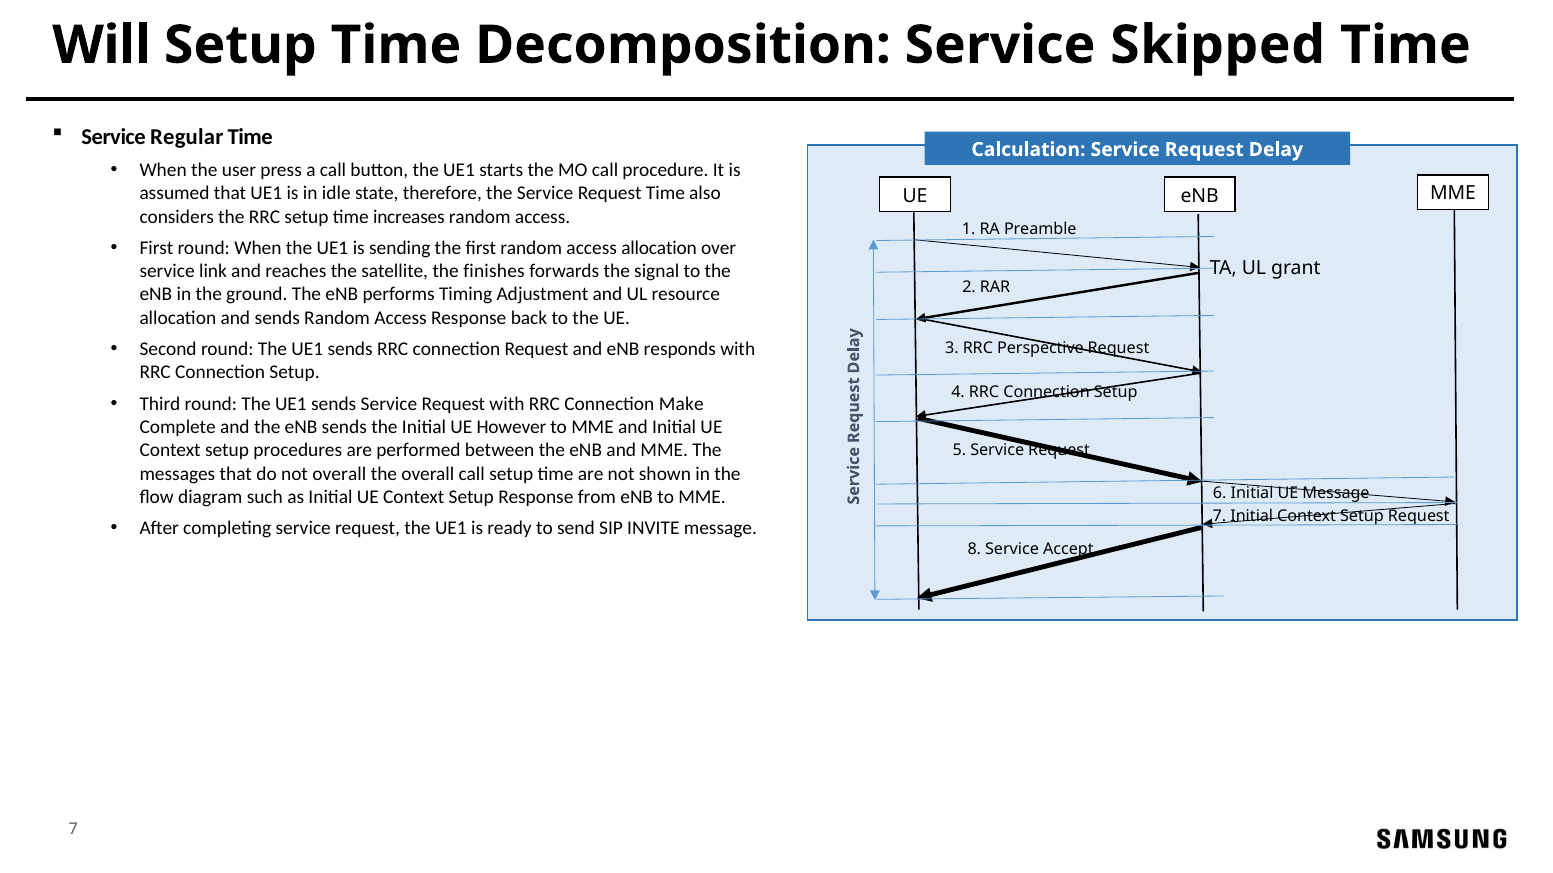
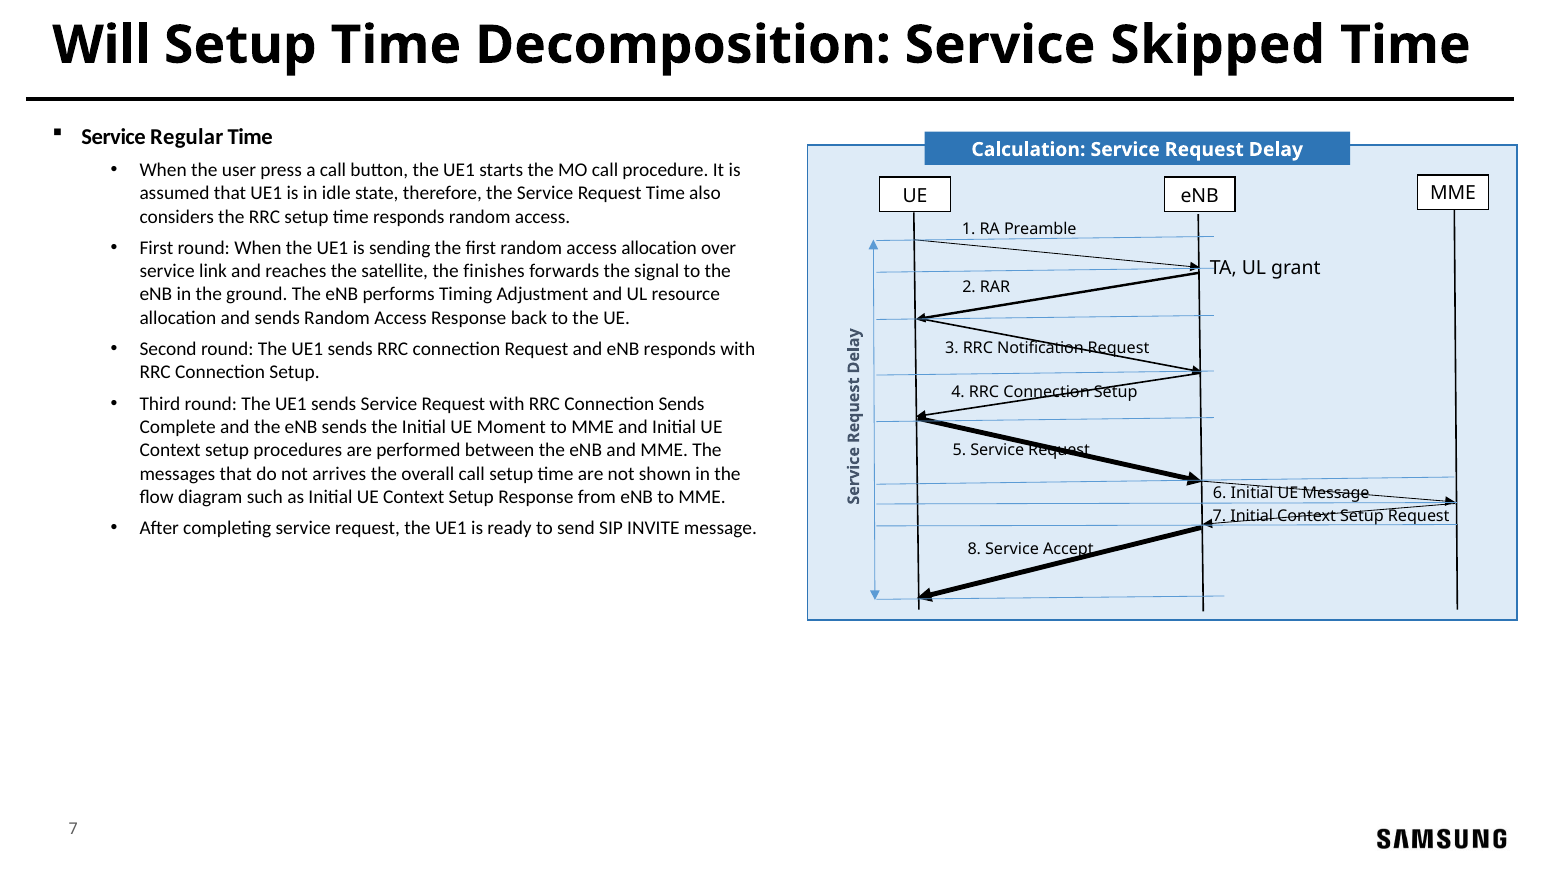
time increases: increases -> responds (409, 217)
Perspective: Perspective -> Notification (1041, 348)
Connection Make: Make -> Sends (681, 404)
However: However -> Moment (511, 427)
not overall: overall -> arrives (339, 474)
